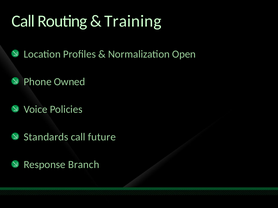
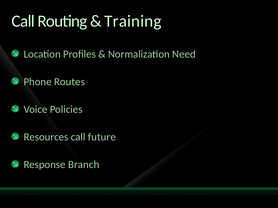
Open: Open -> Need (184, 54)
Owned: Owned -> Routes (69, 82)
Standards: Standards -> Resources (46, 137)
